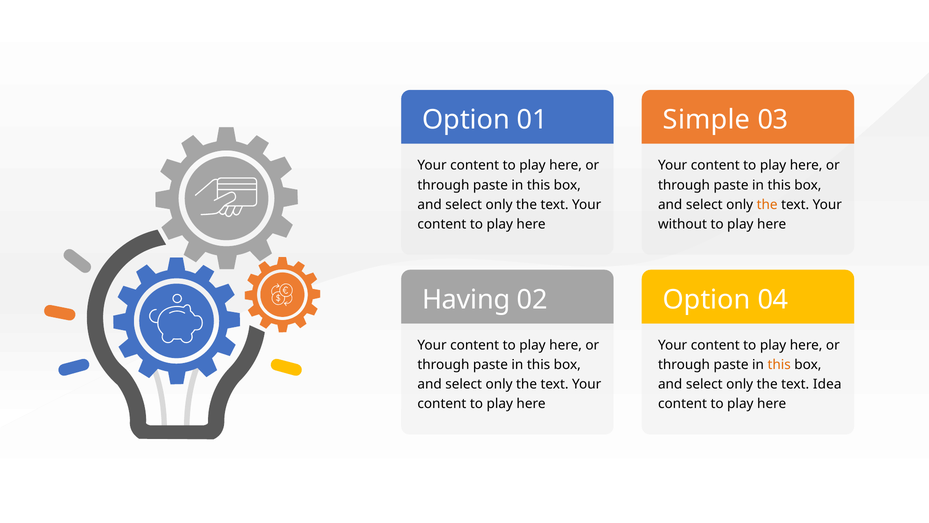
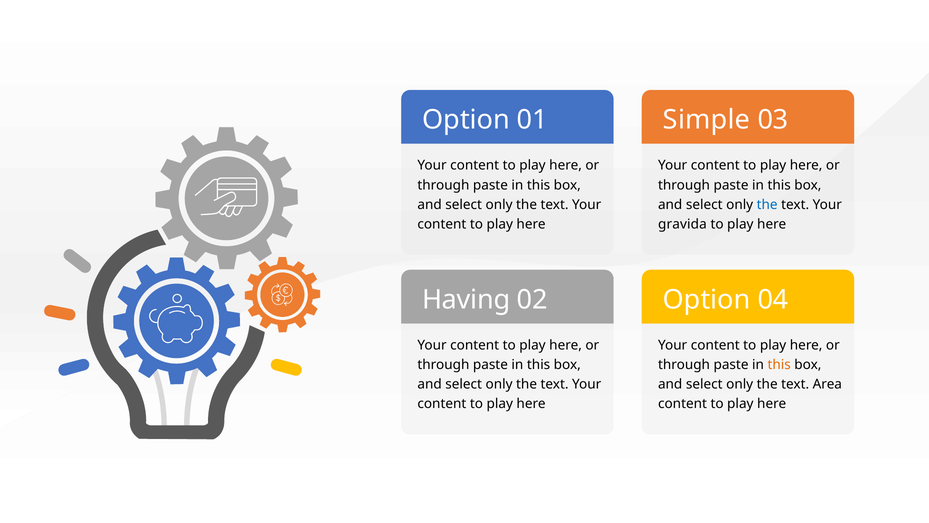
the colour: orange -> blue (767, 204)
without: without -> gravida (682, 224)
Idea: Idea -> Area (827, 384)
